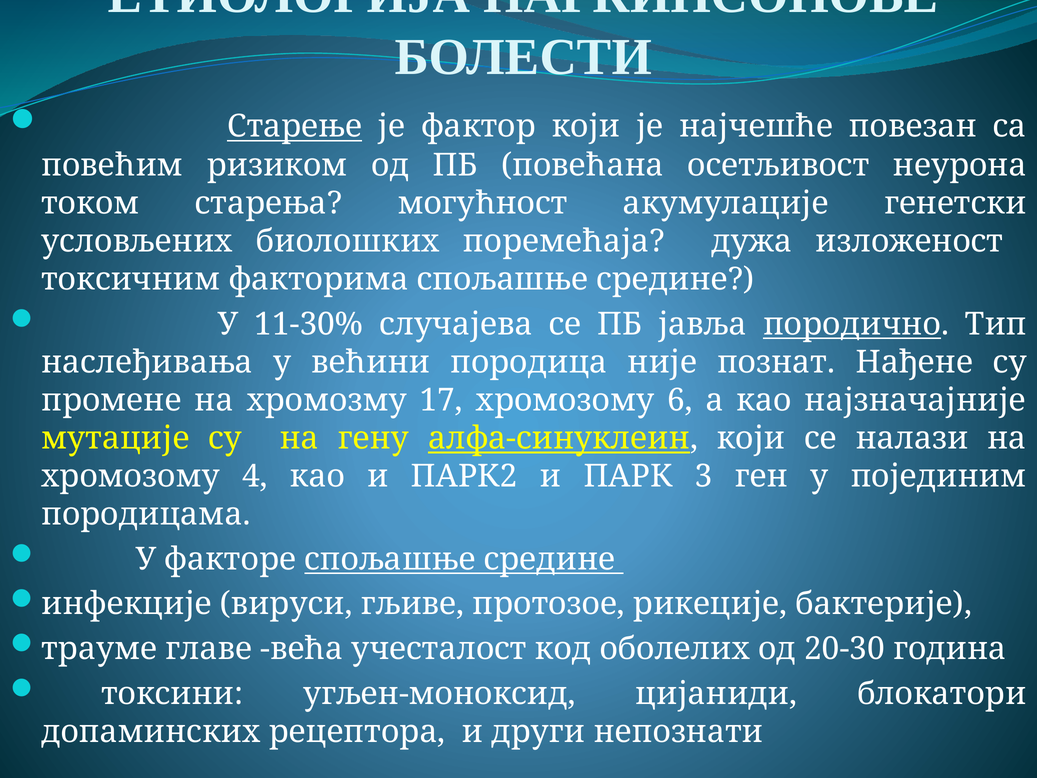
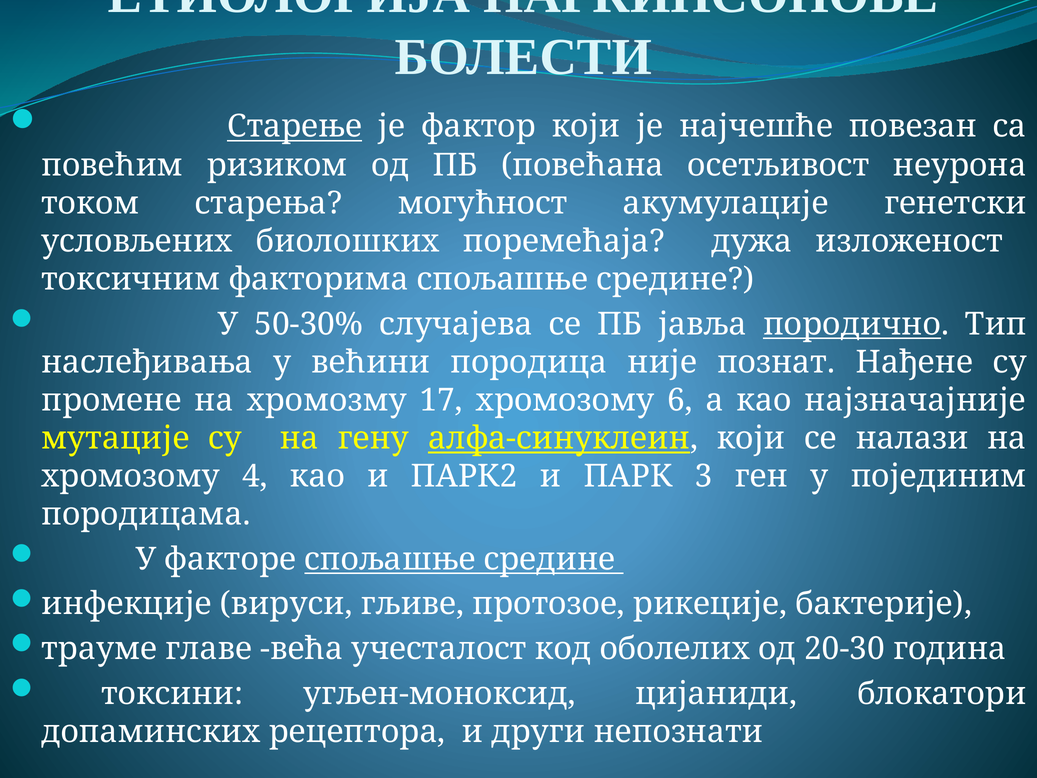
11-30%: 11-30% -> 50-30% (309, 324)
